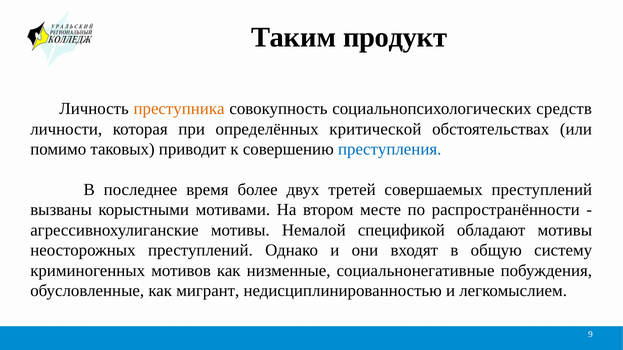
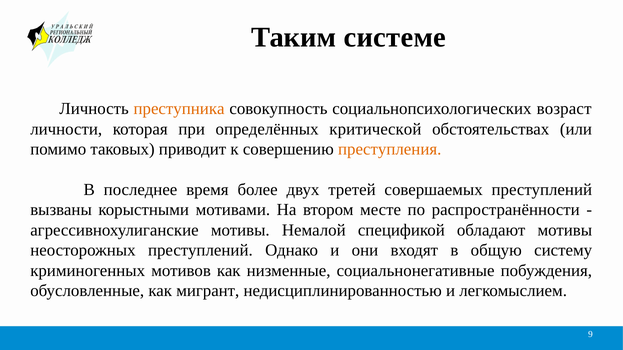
продукт: продукт -> системе (395, 37)
средств: средств -> возраст (564, 109)
преступления colour: blue -> orange (390, 149)
